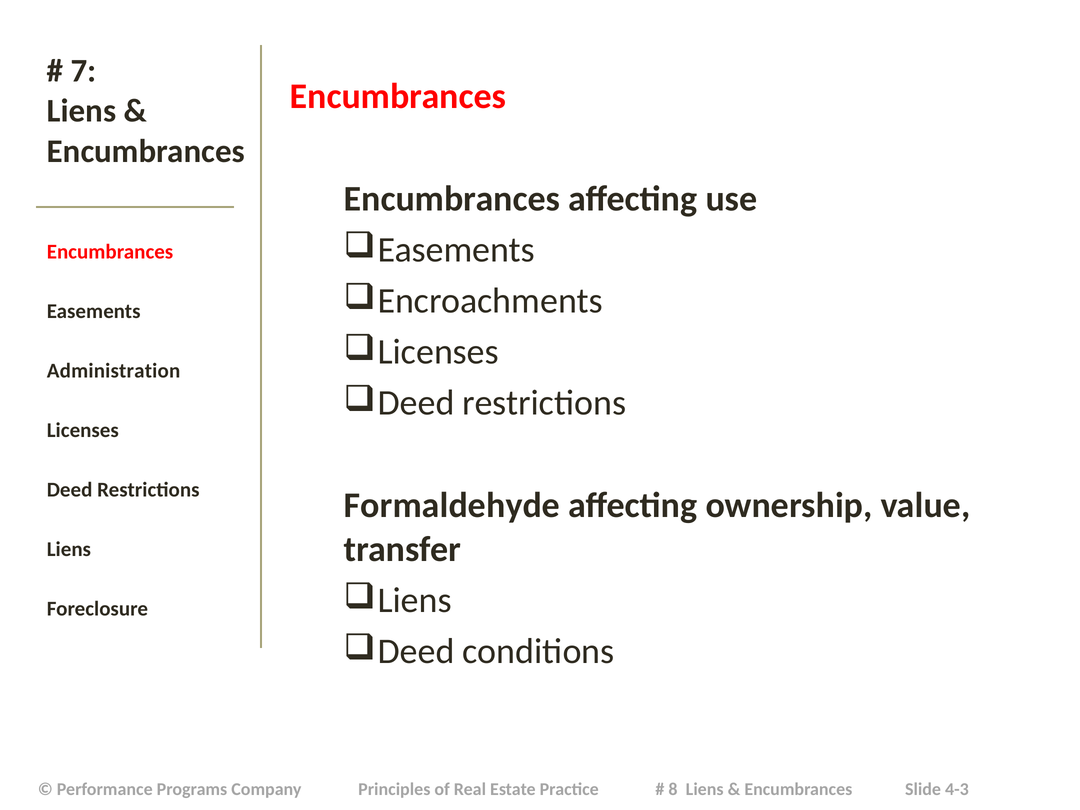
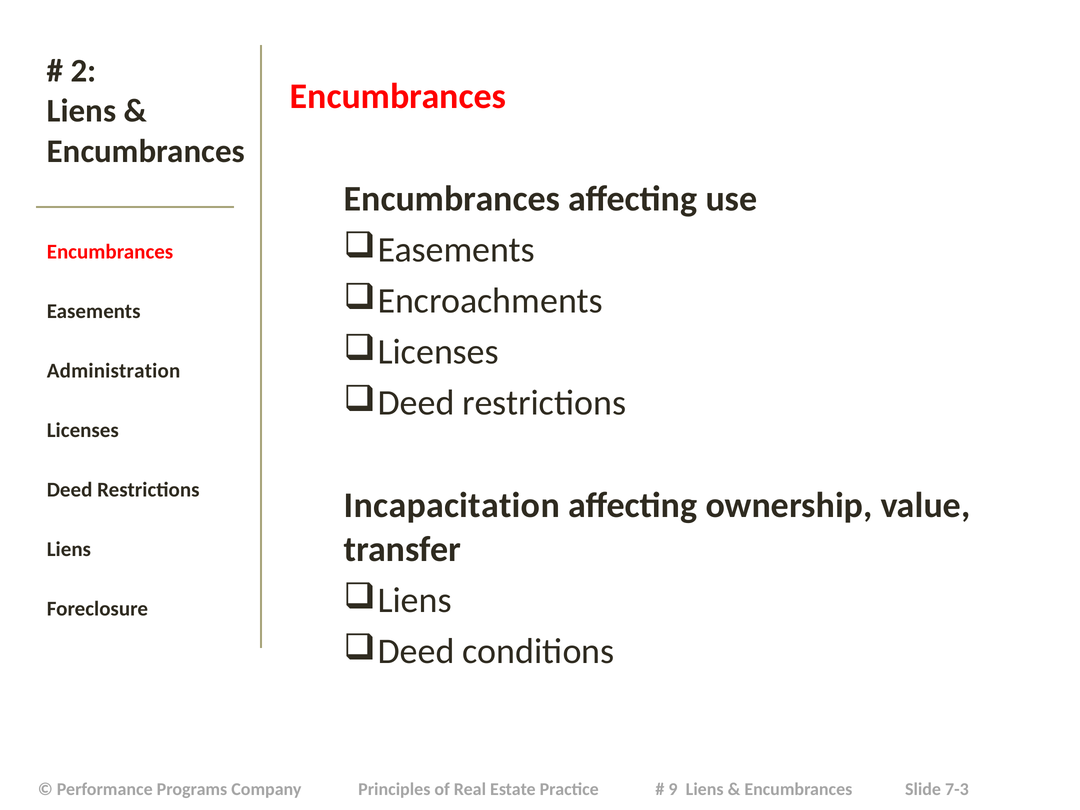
7: 7 -> 2 (83, 71)
Formaldehyde: Formaldehyde -> Incapacitation (452, 505)
8: 8 -> 9 (673, 789)
4-3: 4-3 -> 7-3 (957, 789)
